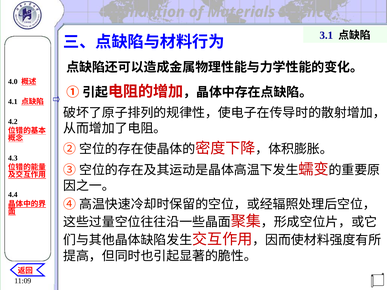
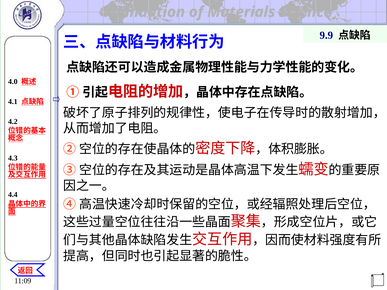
3.1: 3.1 -> 9.9 (326, 35)
